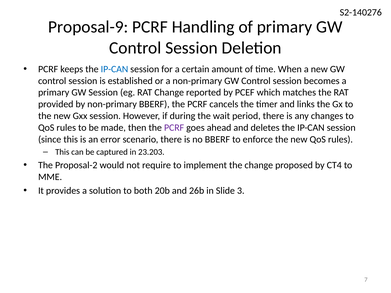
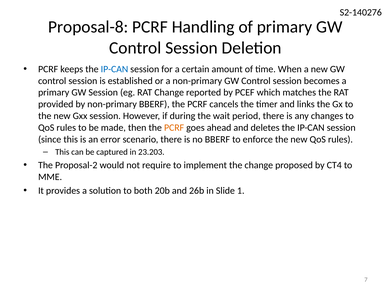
Proposal-9: Proposal-9 -> Proposal-8 (88, 27)
PCRF colour: purple -> orange (174, 128)
3: 3 -> 1 (241, 191)
